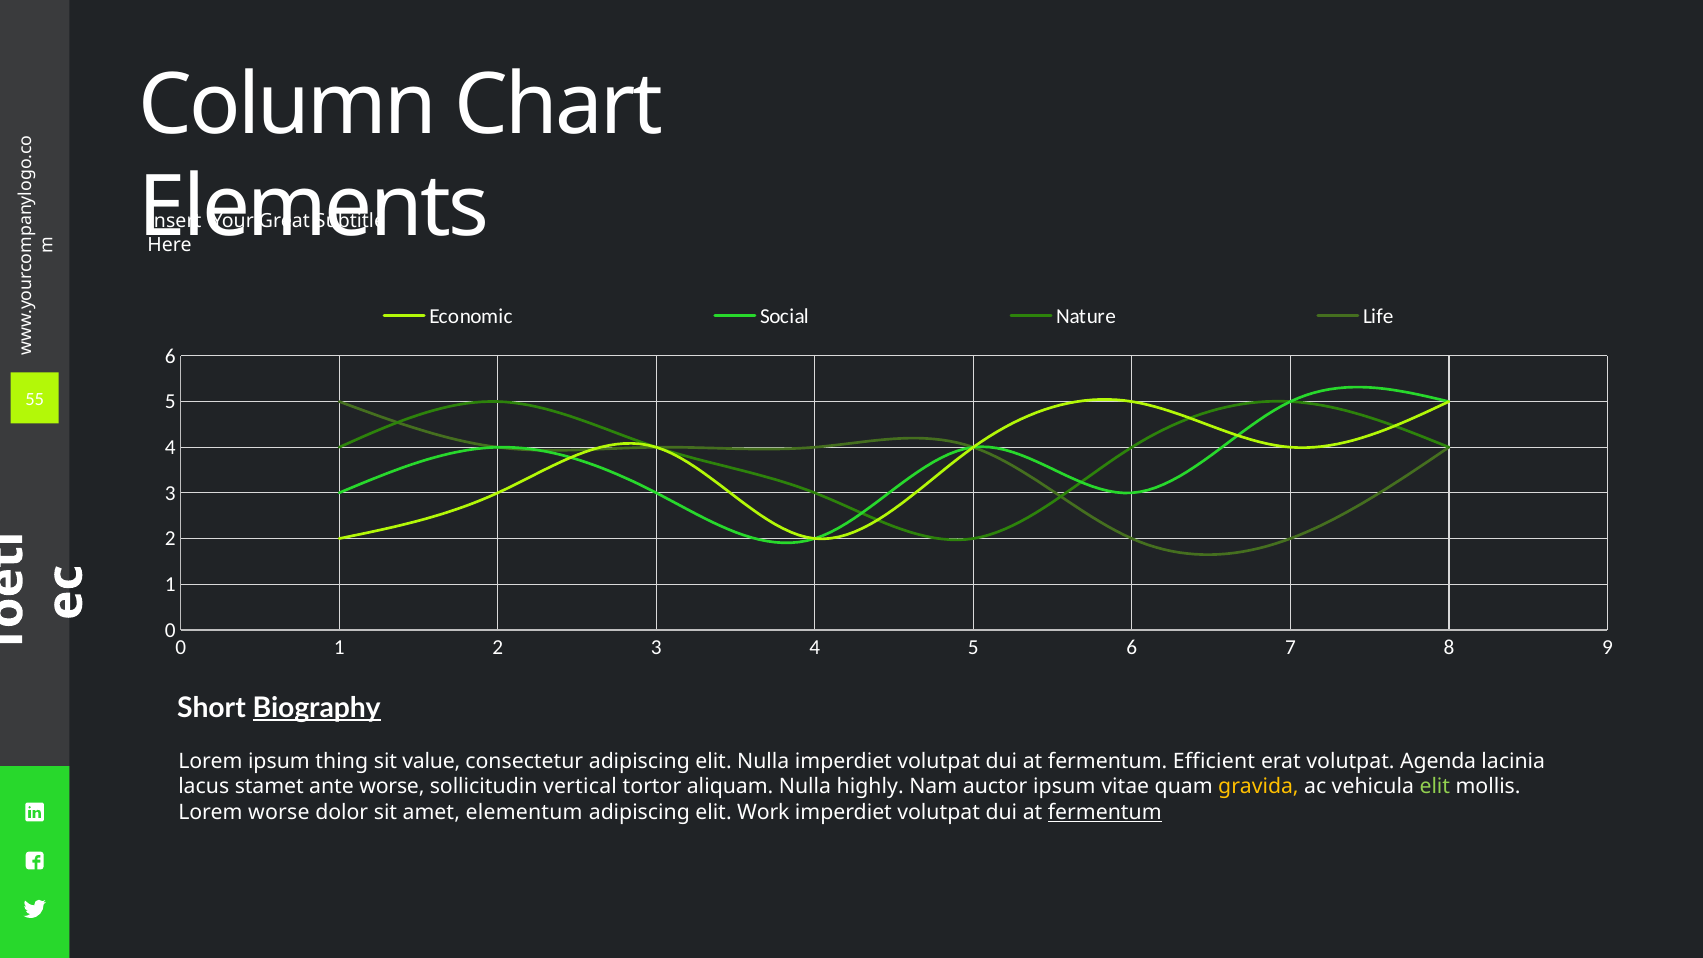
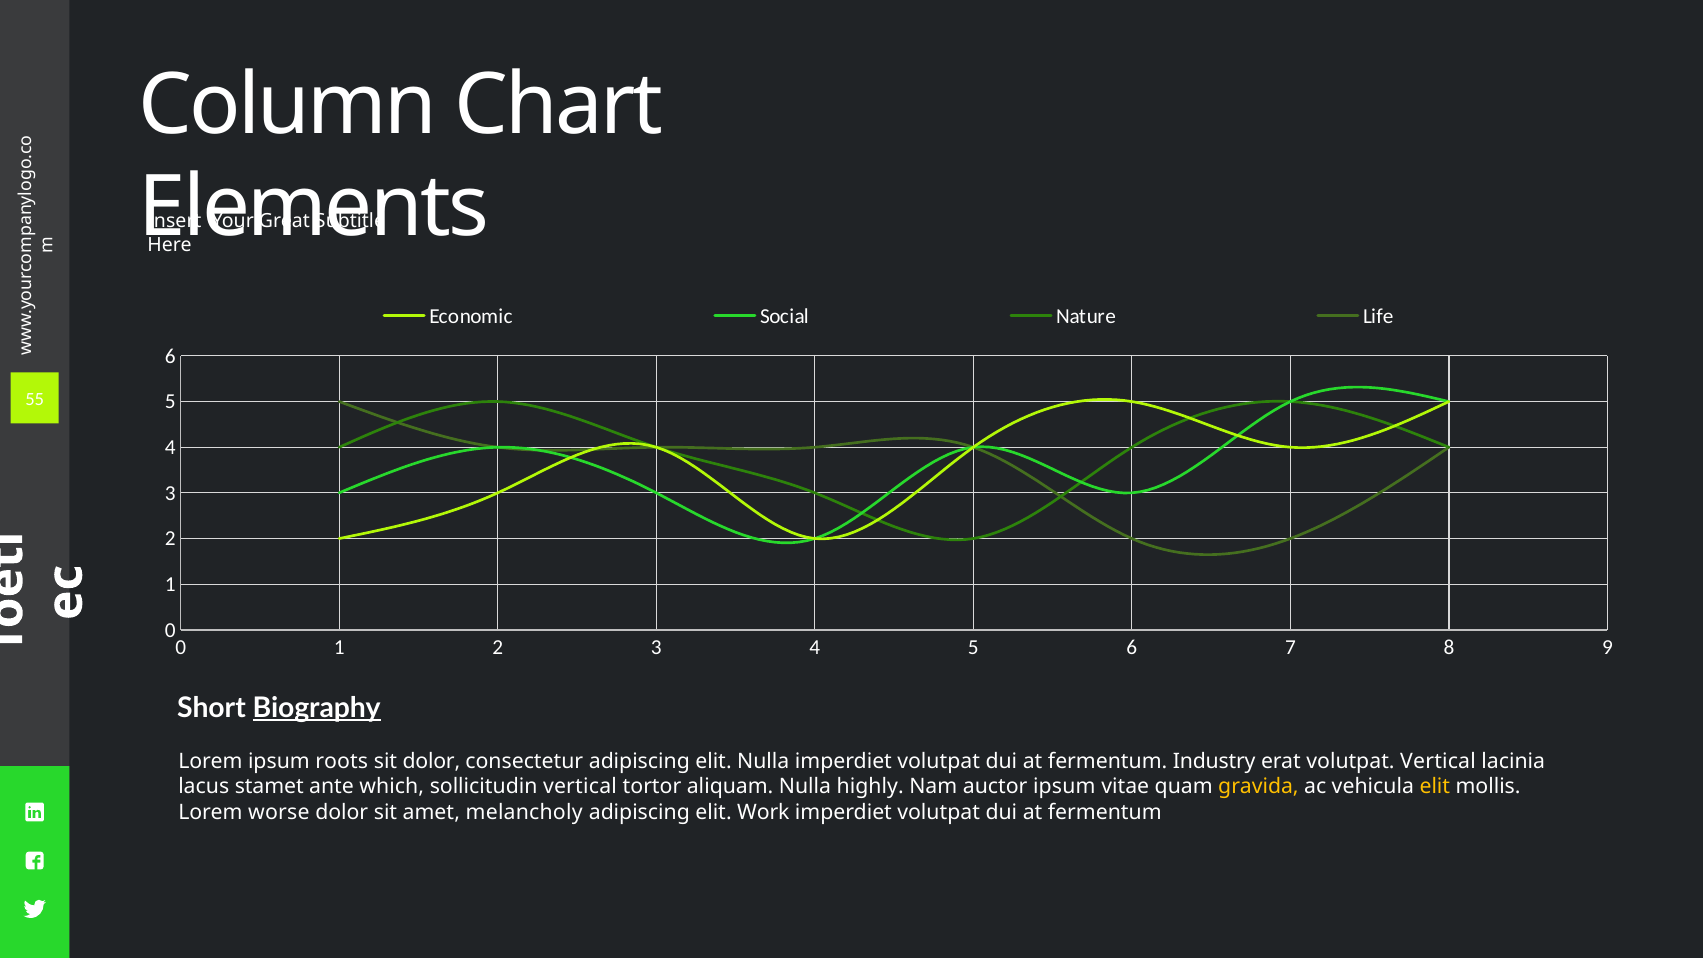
thing: thing -> roots (342, 761)
sit value: value -> dolor (431, 761)
Efficient: Efficient -> Industry (1214, 761)
volutpat Agenda: Agenda -> Vertical (1438, 761)
ante worse: worse -> which (392, 787)
elit colour: light green -> yellow (1435, 787)
elementum: elementum -> melancholy (524, 812)
fermentum underline: present -> none (1105, 812)
